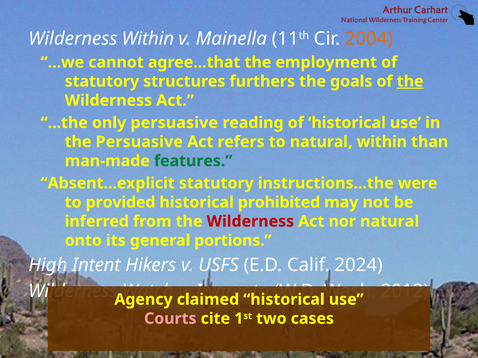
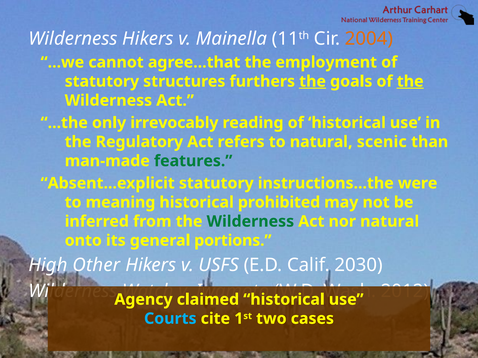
Wilderness Within: Within -> Hikers (148, 39)
the underline: none -> present (313, 81)
only persuasive: persuasive -> irrevocably (174, 123)
the Persuasive: Persuasive -> Regulatory (139, 142)
natural within: within -> scenic (382, 142)
provided: provided -> meaning (121, 203)
Wilderness colour: red -> green (250, 222)
Intent: Intent -> Other (96, 265)
2024: 2024 -> 2030 (359, 265)
Courts colour: pink -> light blue (170, 319)
